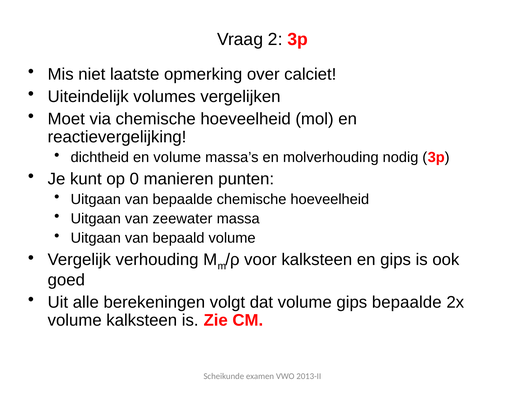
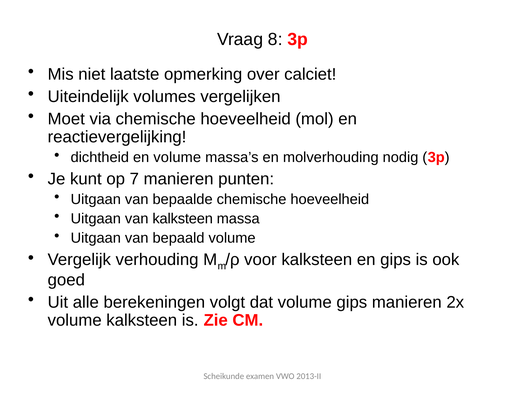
2: 2 -> 8 (275, 39)
0: 0 -> 7 (134, 179)
van zeewater: zeewater -> kalksteen (183, 218)
gips bepaalde: bepaalde -> manieren (407, 302)
